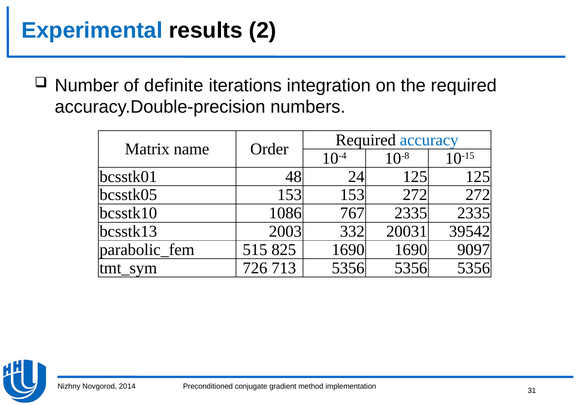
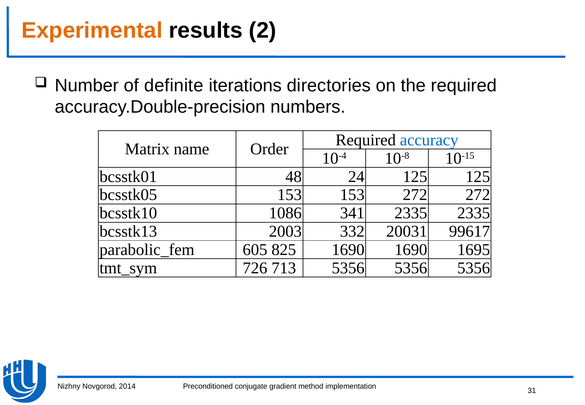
Experimental colour: blue -> orange (92, 30)
integration: integration -> directories (329, 85)
767: 767 -> 341 (352, 213)
39542: 39542 -> 99617 (470, 231)
515: 515 -> 605 (255, 250)
9097: 9097 -> 1695 (474, 250)
